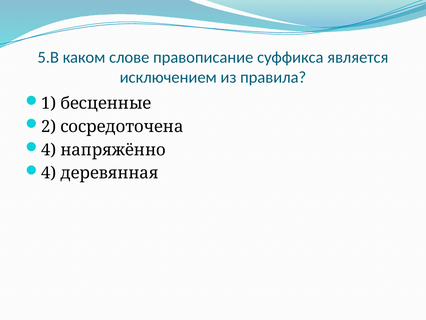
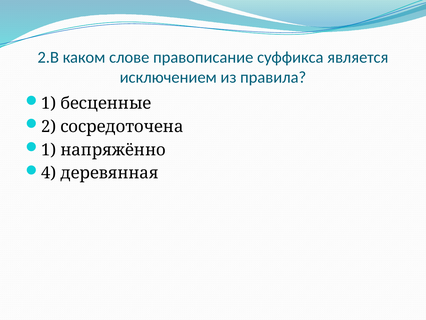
5.В: 5.В -> 2.В (48, 57)
4: 4 -> 1 (49, 150)
